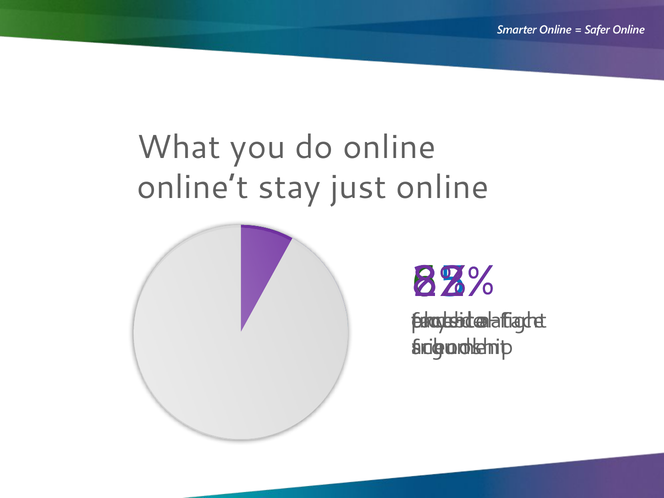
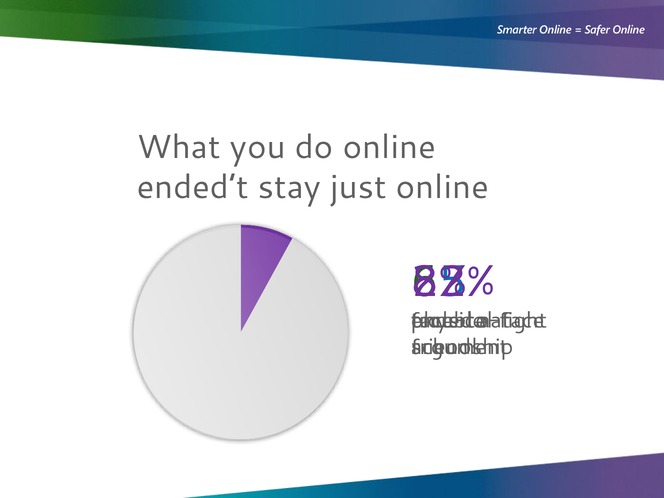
online’t: online’t -> ended’t (193, 187)
